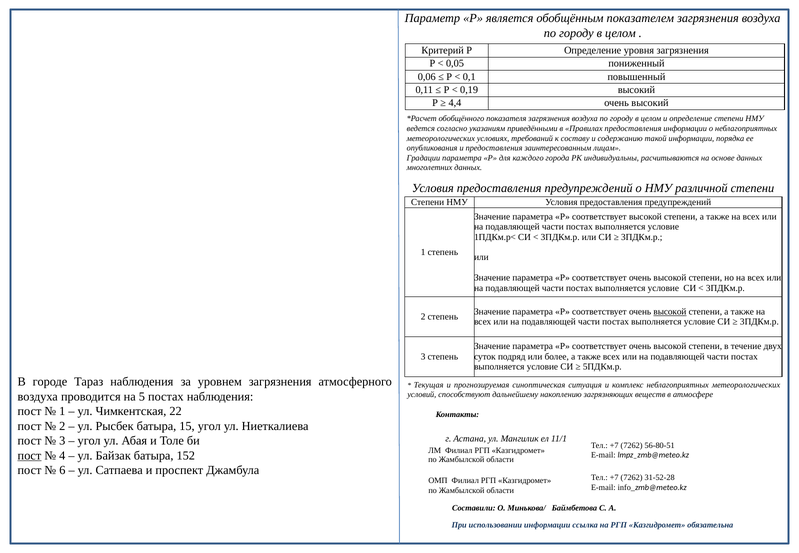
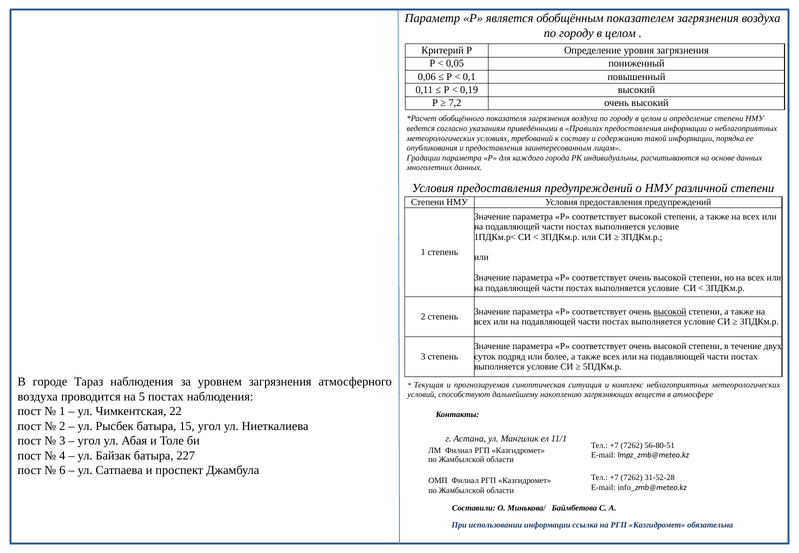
4,4: 4,4 -> 7,2 (455, 103)
пост underline: present -> none (29, 456)
152: 152 -> 227 (186, 456)
